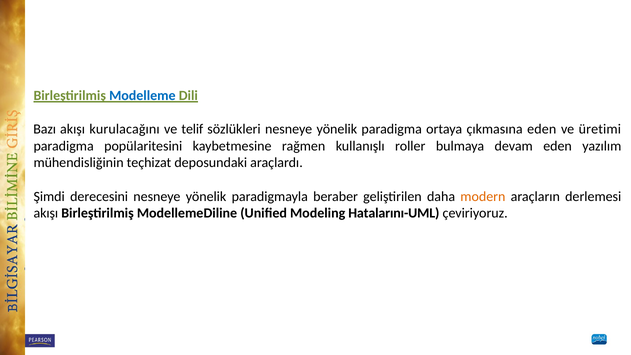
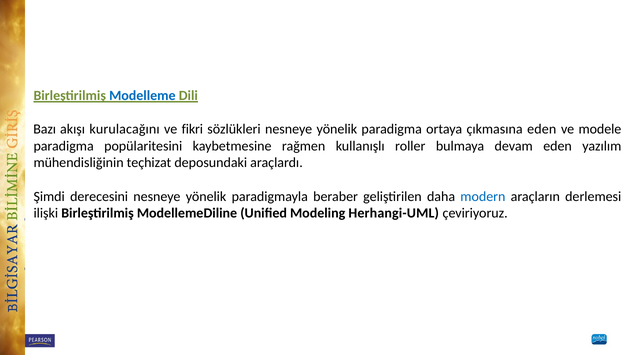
telif: telif -> fikri (192, 129)
üretimi: üretimi -> modele (600, 129)
modern colour: orange -> blue (483, 196)
akışı: akışı -> ilişki (46, 213)
Hatalarını-UML: Hatalarını-UML -> Herhangi-UML (394, 213)
